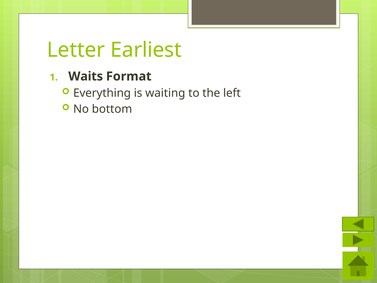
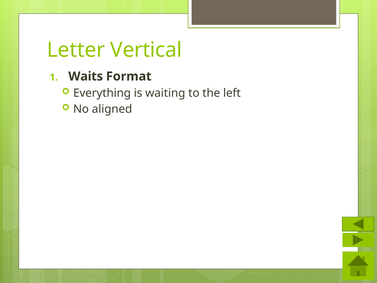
Earliest: Earliest -> Vertical (146, 50)
bottom: bottom -> aligned (112, 109)
